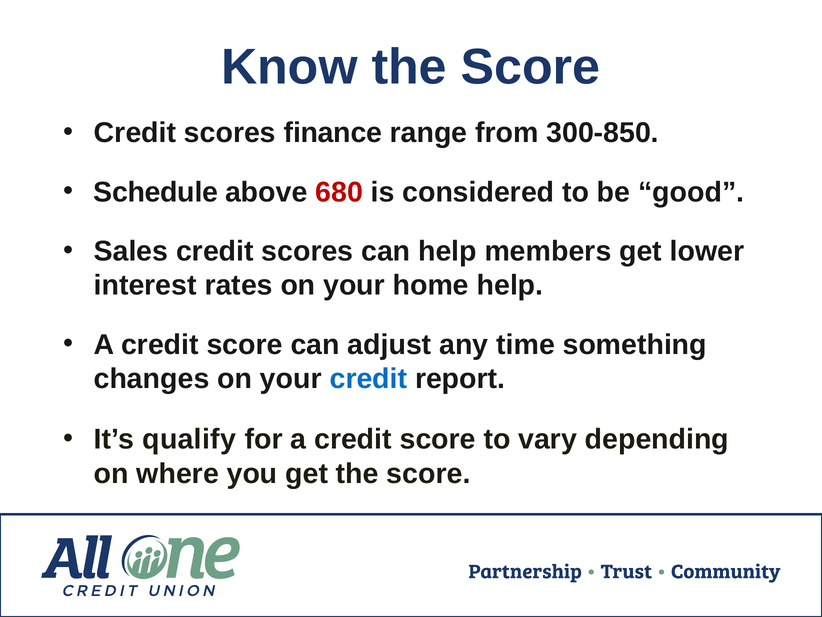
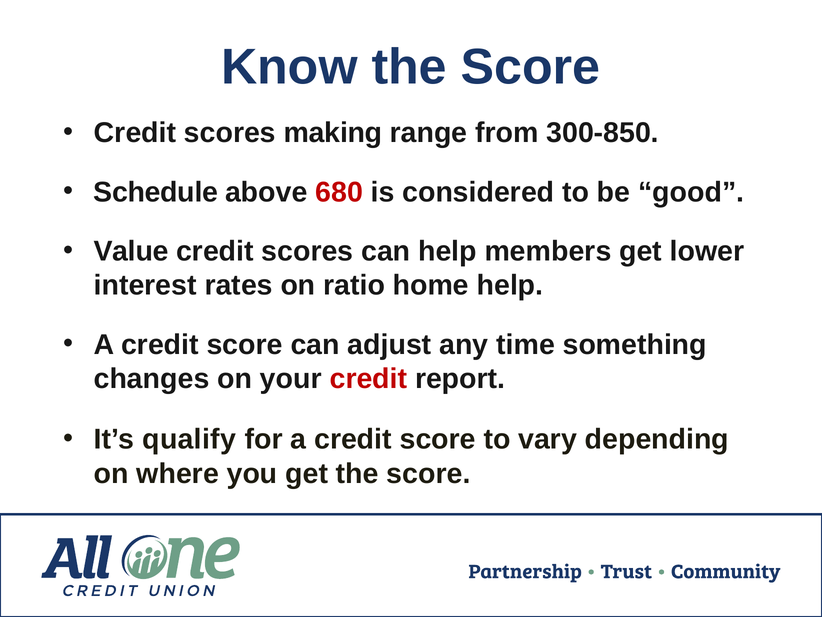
finance: finance -> making (333, 133)
Sales: Sales -> Value (131, 251)
rates on your: your -> ratio (354, 285)
credit colour: blue -> red (368, 379)
